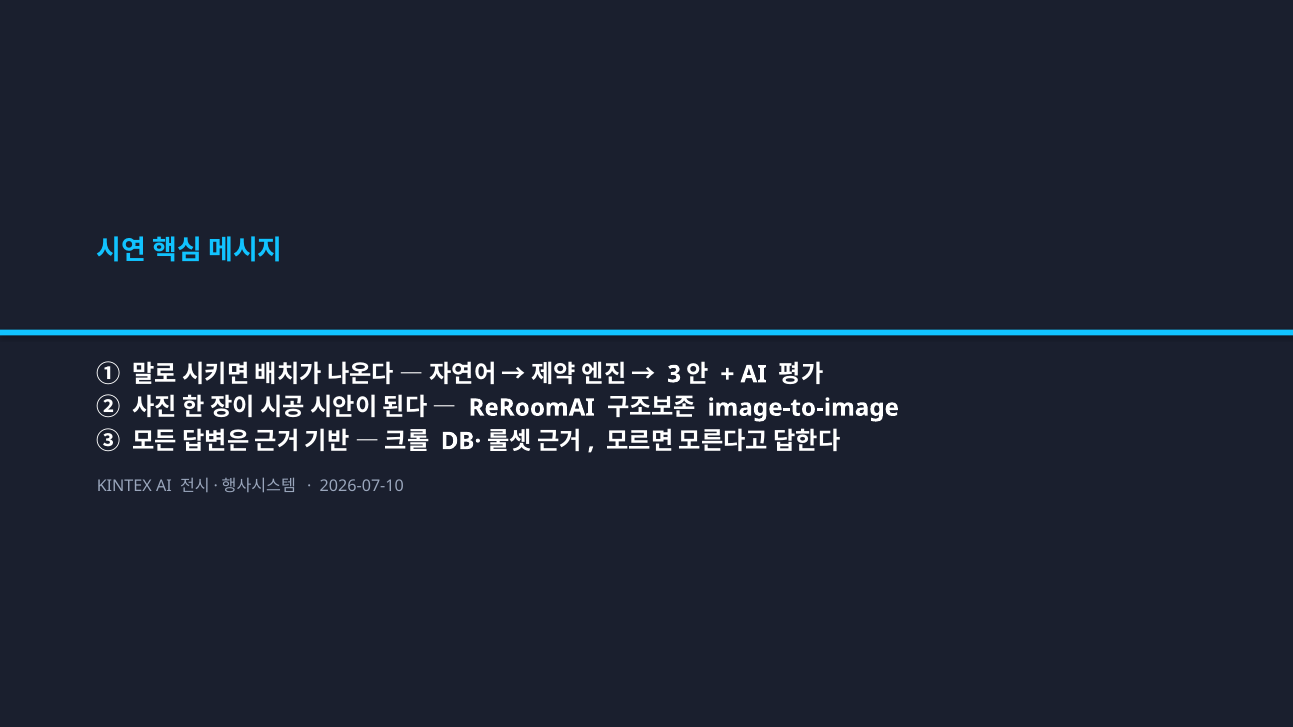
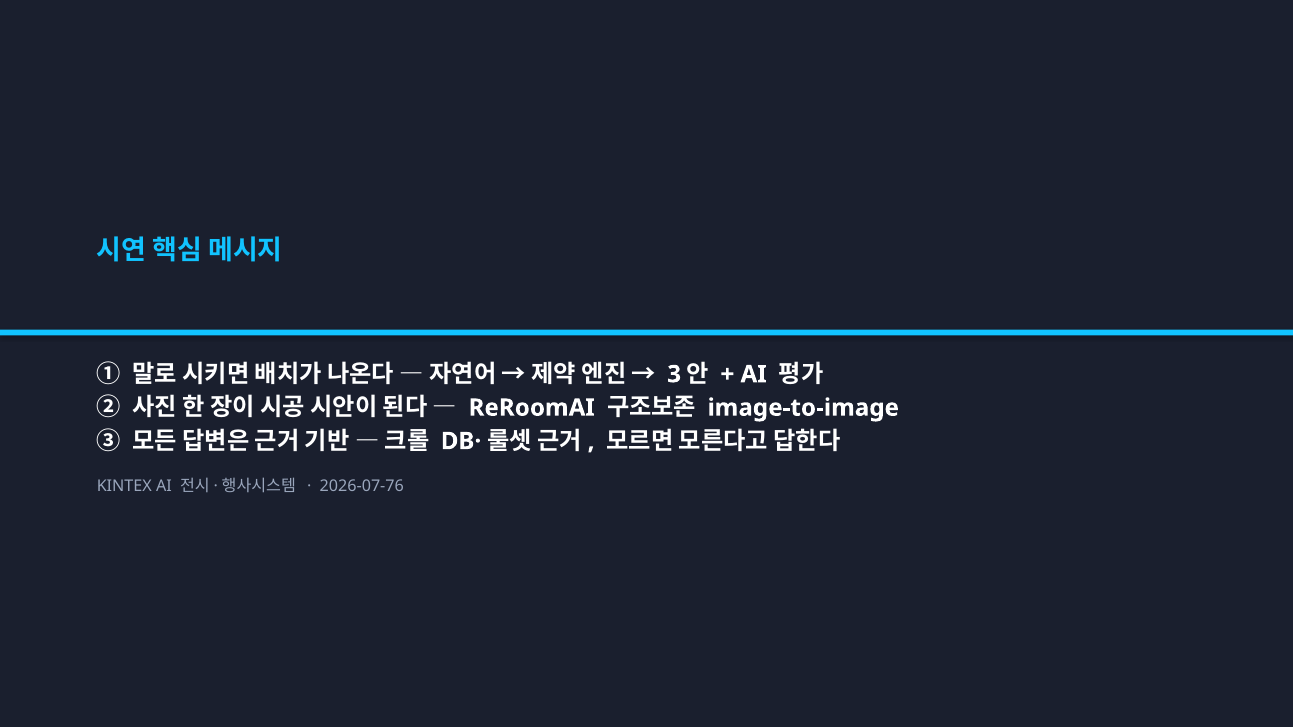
2026-07-10: 2026-07-10 -> 2026-07-76 (362, 487)
